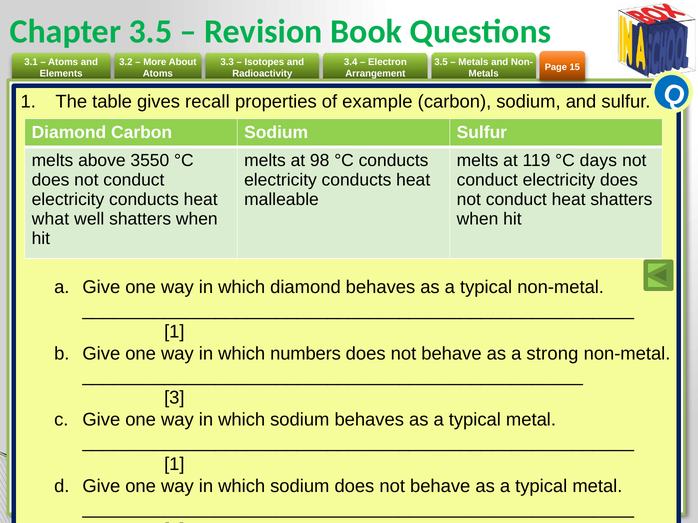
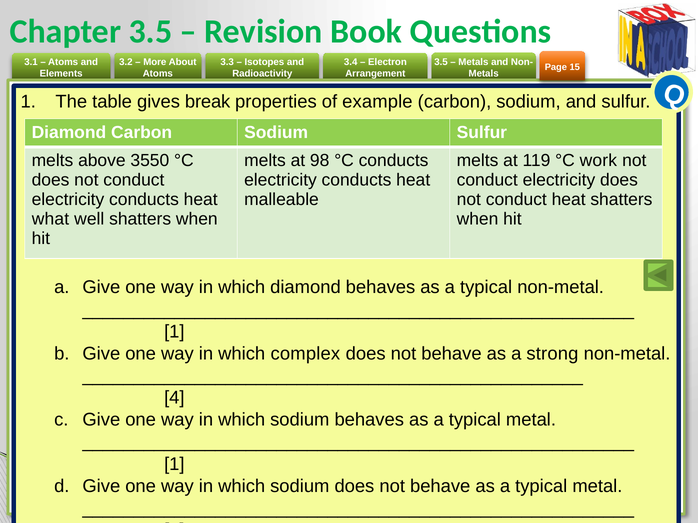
recall: recall -> break (208, 102)
days: days -> work (598, 161)
numbers: numbers -> complex (305, 354)
3: 3 -> 4 (174, 398)
